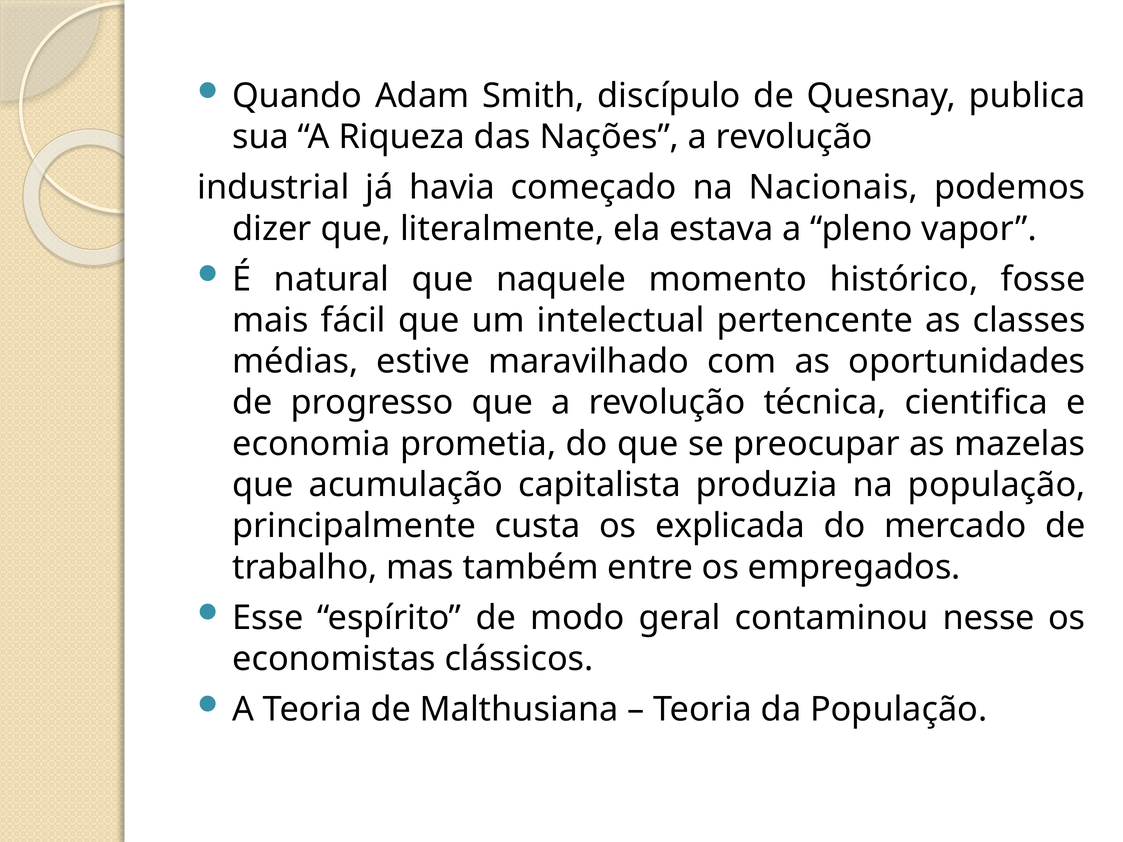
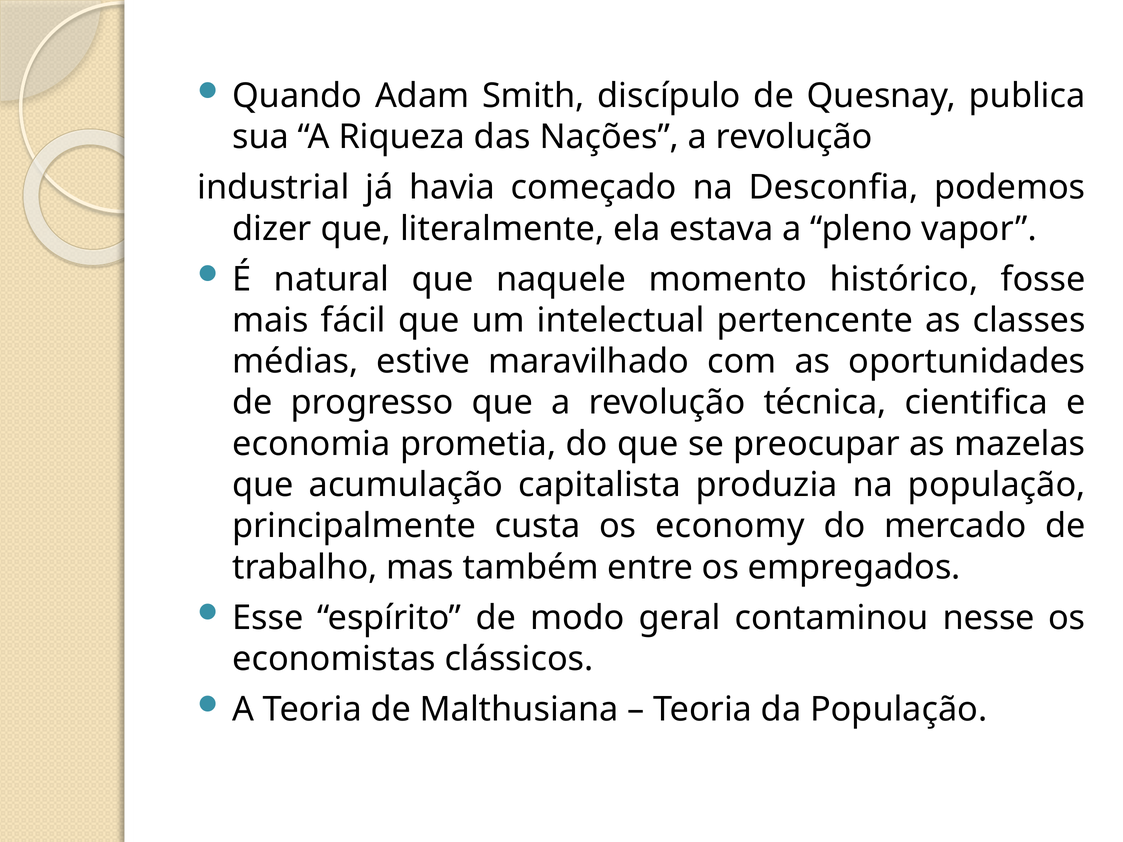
Nacionais: Nacionais -> Desconfia (834, 188)
explicada: explicada -> economy (730, 526)
